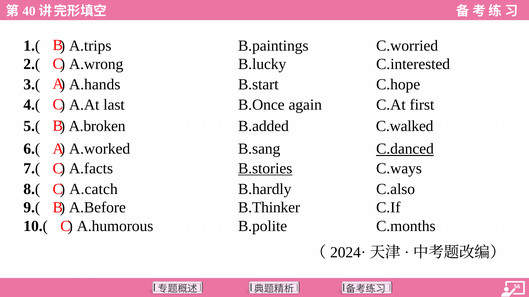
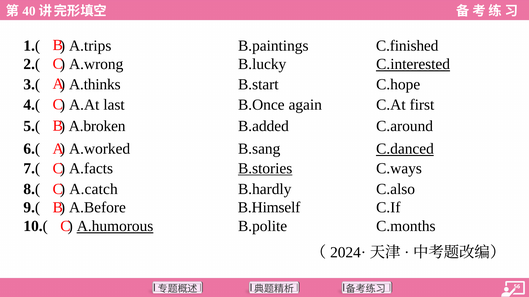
C.worried: C.worried -> C.finished (407, 46)
C.interested underline: none -> present (413, 64)
A.hands: A.hands -> A.thinks (95, 84)
C.walked: C.walked -> C.around (405, 126)
B.Thinker: B.Thinker -> B.Himself (269, 208)
A.humorous underline: none -> present (115, 227)
